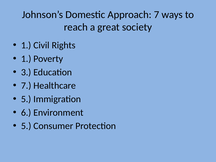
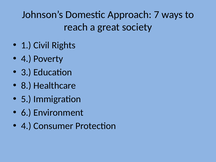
1: 1 -> 4 (26, 59)
7: 7 -> 8 (26, 86)
5: 5 -> 4 (26, 126)
